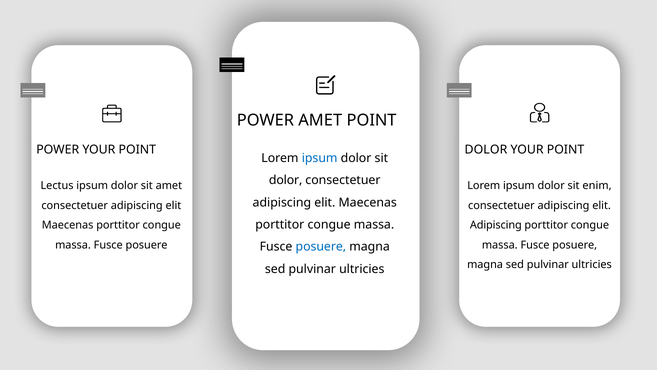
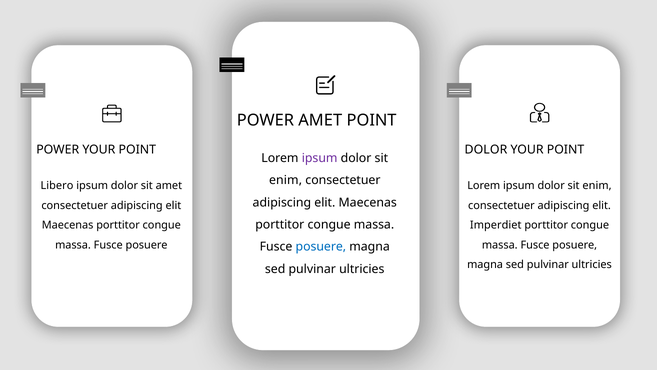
ipsum colour: blue -> purple (320, 158)
dolor: dolor -> enim (286, 180)
Lectus: Lectus -> Libero (57, 186)
Adipiscing: Adipiscing -> Imperdiet (496, 225)
